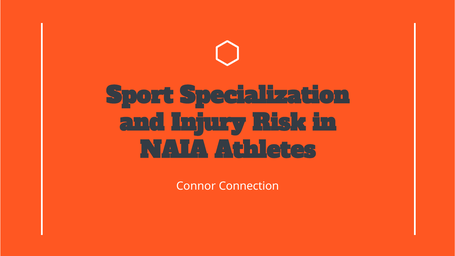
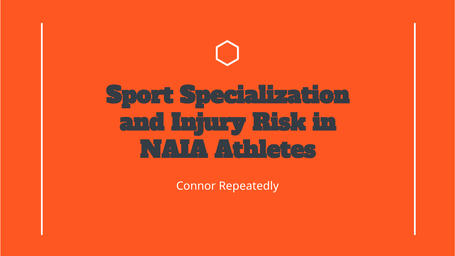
Connection: Connection -> Repeatedly (249, 186)
